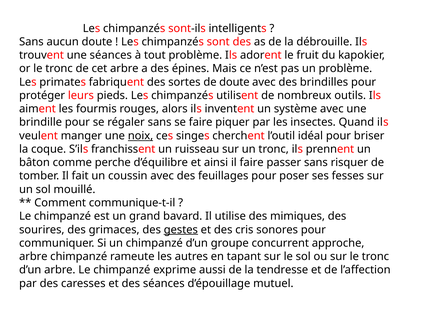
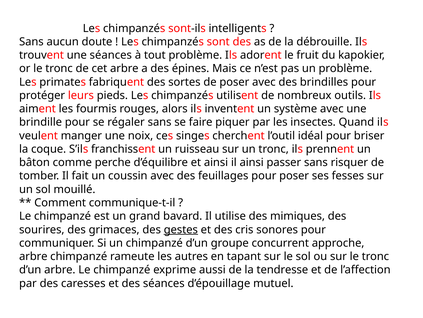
de doute: doute -> poser (234, 82)
noix underline: present -> none (141, 135)
il faire: faire -> ainsi (252, 162)
